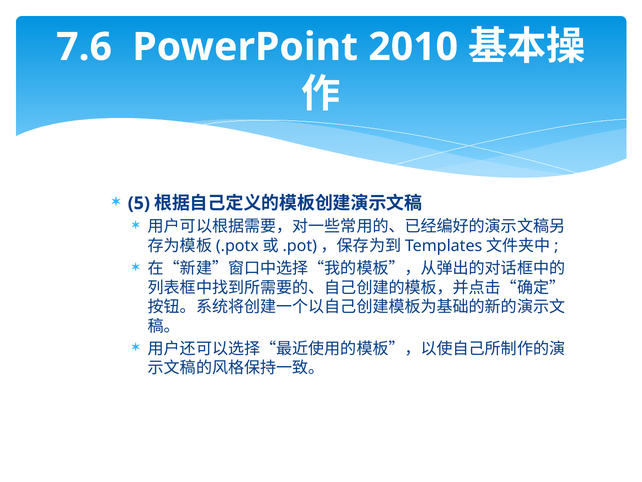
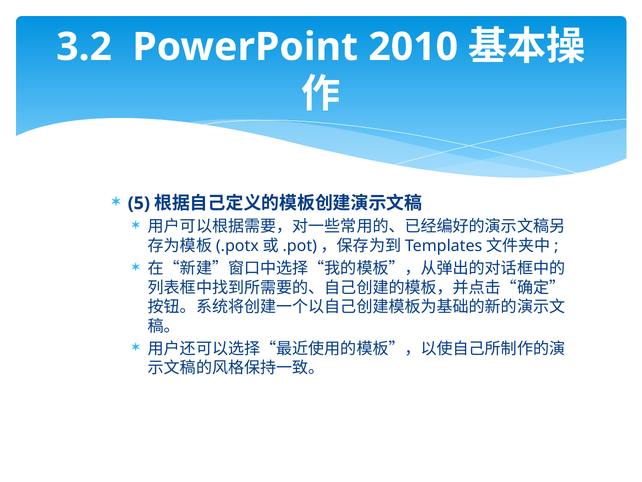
7.6: 7.6 -> 3.2 (84, 47)
